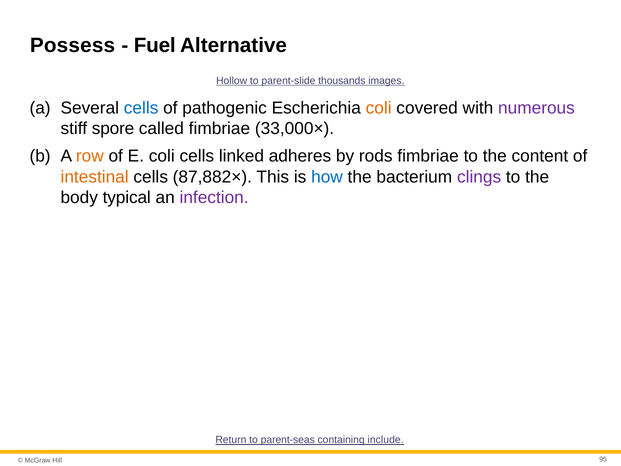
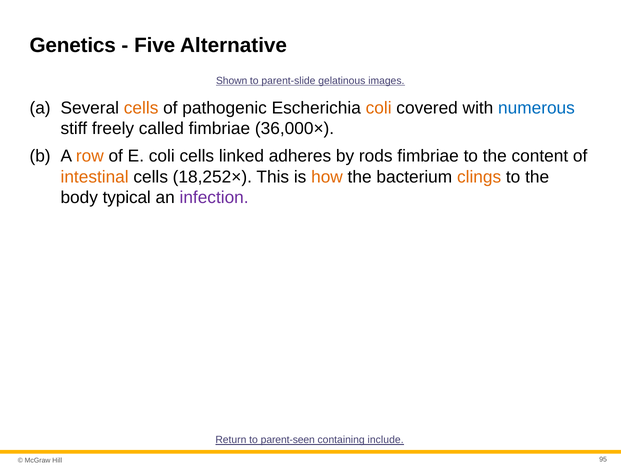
Possess: Possess -> Genetics (73, 45)
Fuel: Fuel -> Five (155, 45)
Hollow: Hollow -> Shown (232, 81)
thousands: thousands -> gelatinous (342, 81)
cells colour: blue -> orange (141, 108)
numerous colour: purple -> blue (536, 108)
spore: spore -> freely (113, 129)
33,000×: 33,000× -> 36,000× (295, 129)
87,882×: 87,882× -> 18,252× (212, 177)
how colour: blue -> orange (327, 177)
clings colour: purple -> orange (479, 177)
parent-seas: parent-seas -> parent-seen (288, 440)
